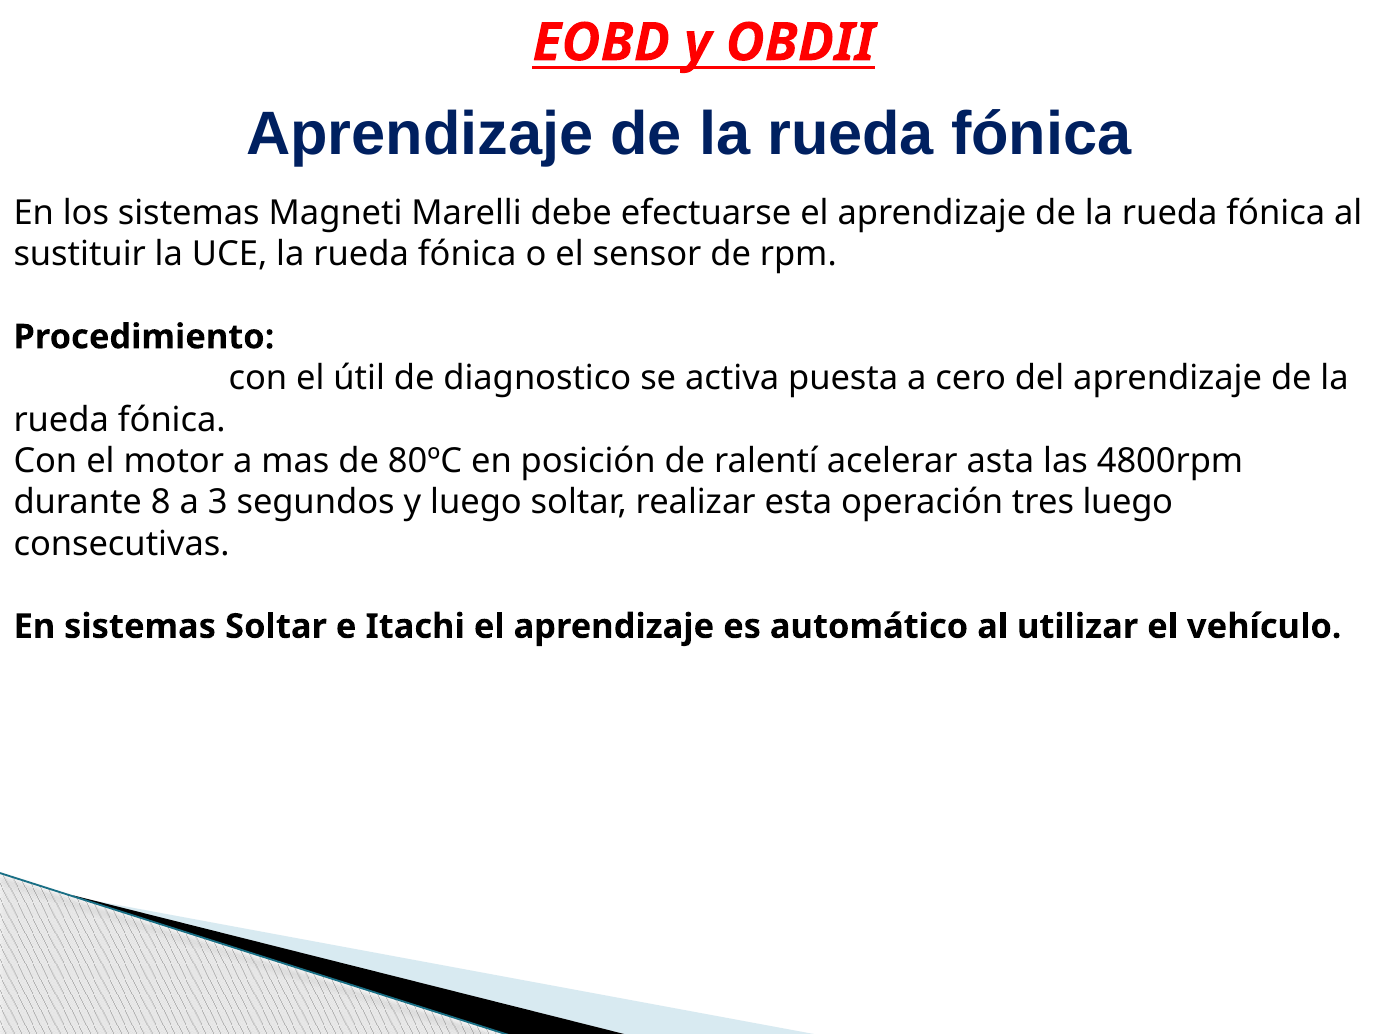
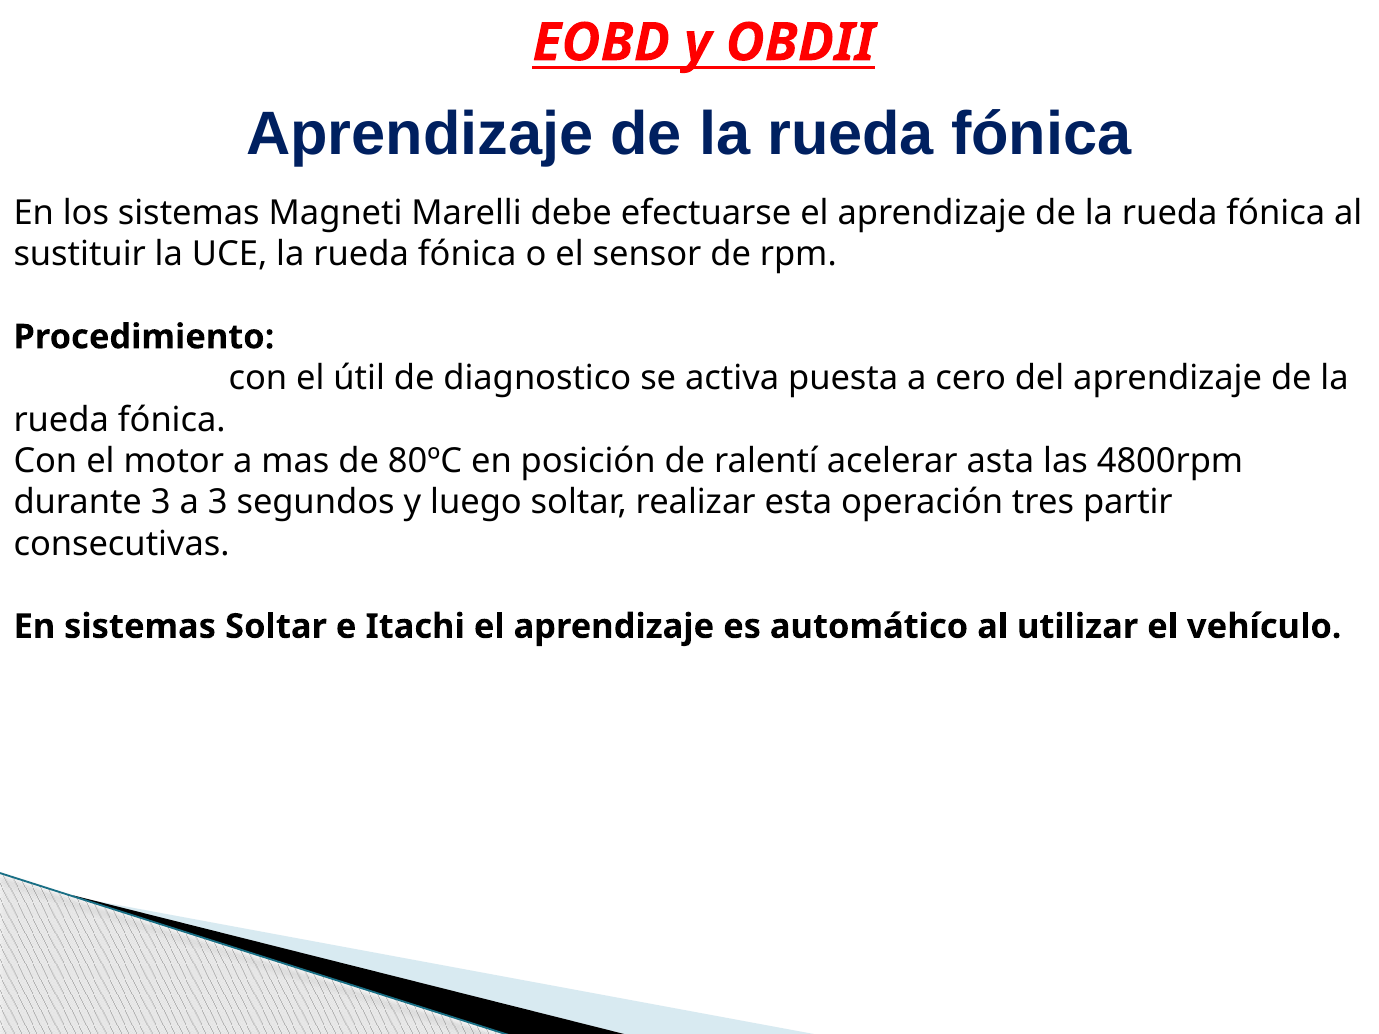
durante 8: 8 -> 3 (161, 503)
tres luego: luego -> partir (1128, 503)
